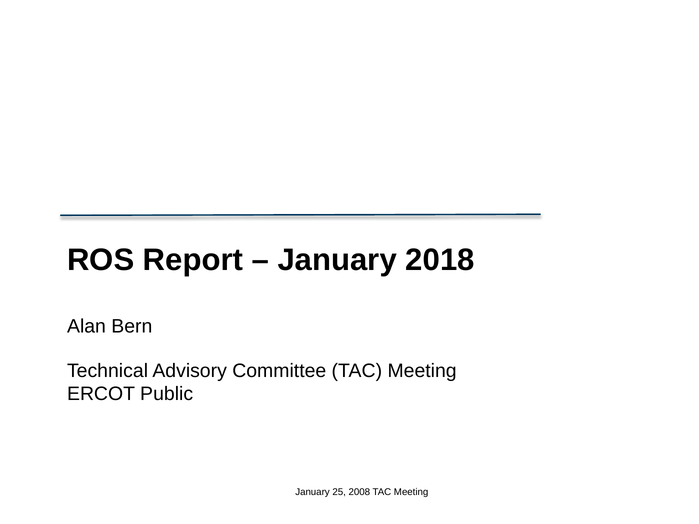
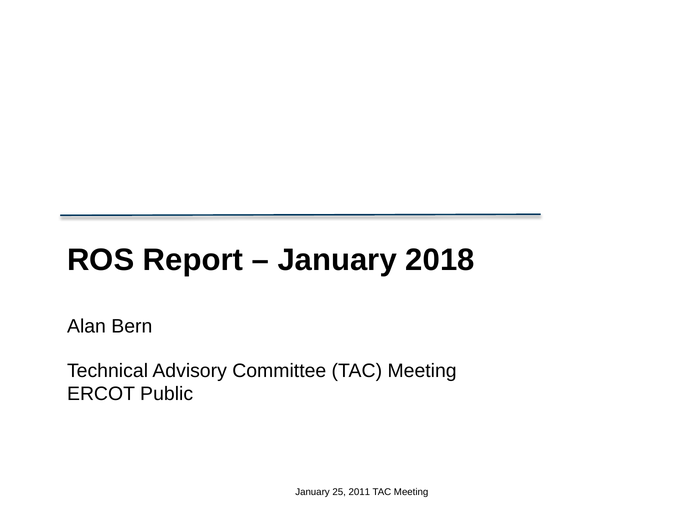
2008: 2008 -> 2011 (359, 492)
